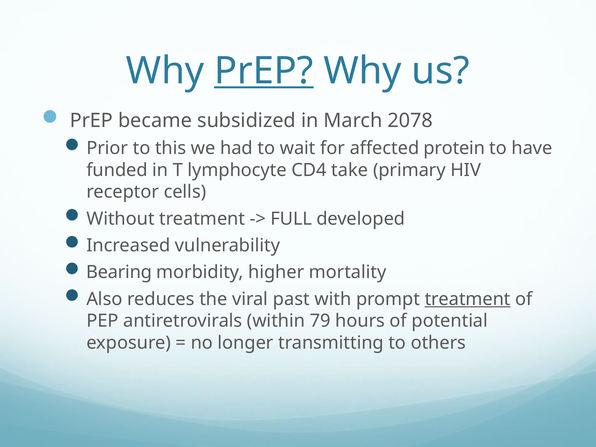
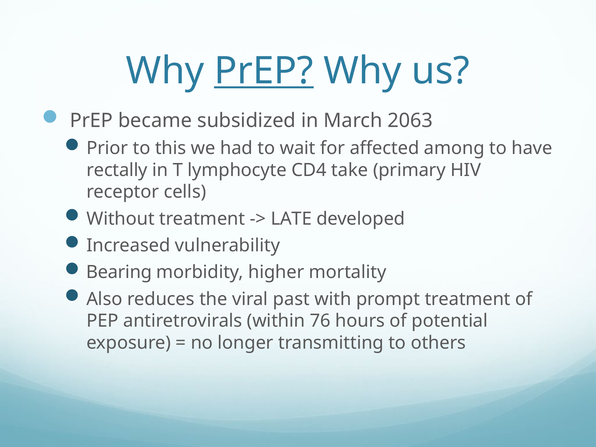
2078: 2078 -> 2063 (410, 121)
protein: protein -> among (454, 148)
funded: funded -> rectally (117, 170)
FULL: FULL -> LATE (291, 219)
treatment underline: present -> none (468, 299)
79: 79 -> 76 (320, 321)
